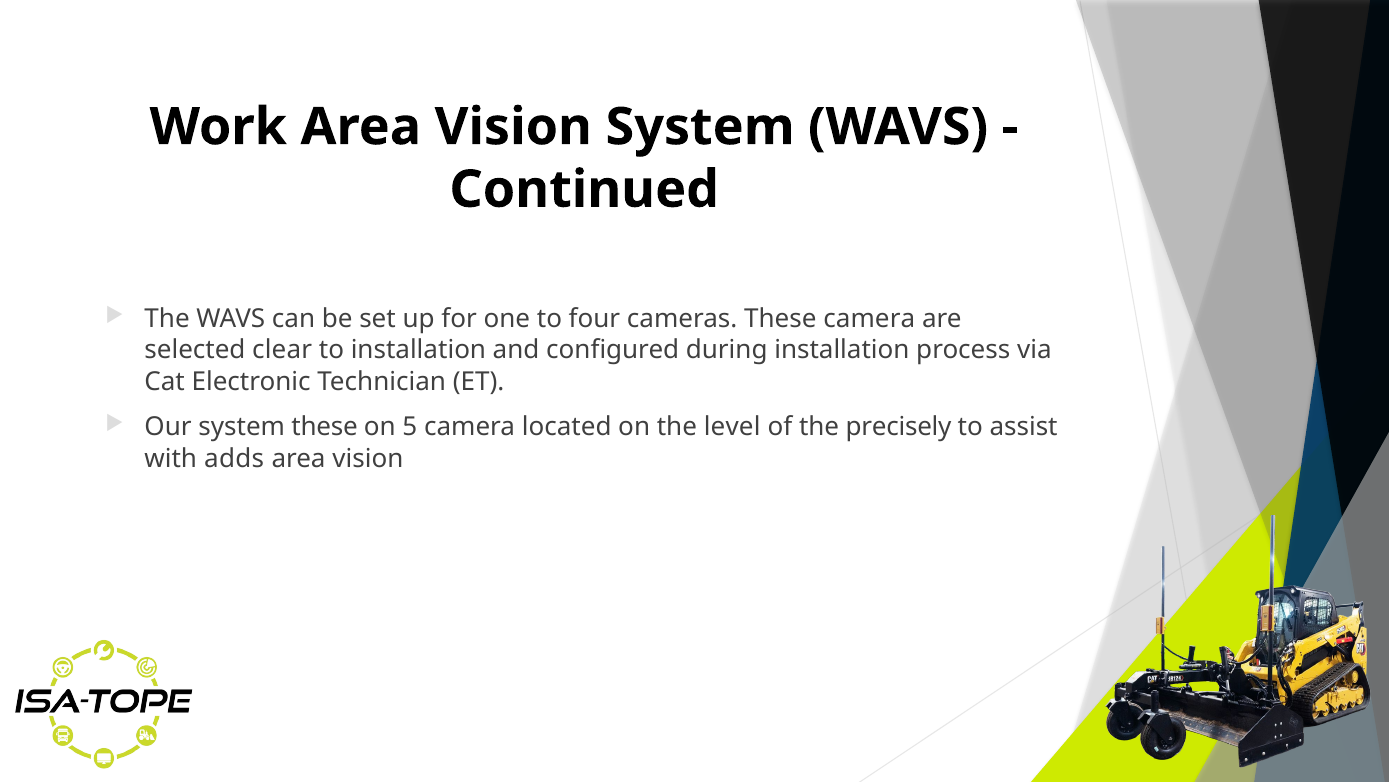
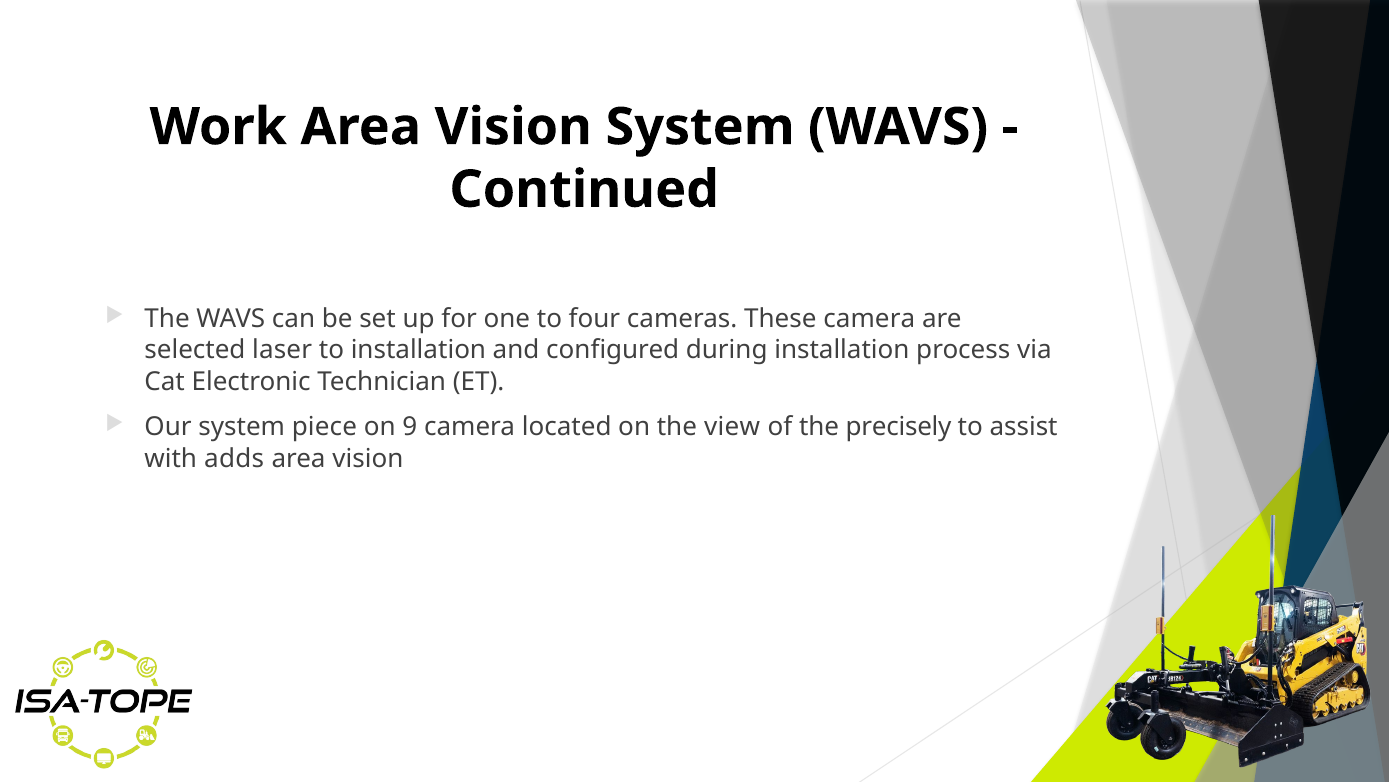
clear: clear -> laser (282, 350)
system these: these -> piece (324, 427)
5: 5 -> 9 (410, 427)
level: level -> view (732, 427)
